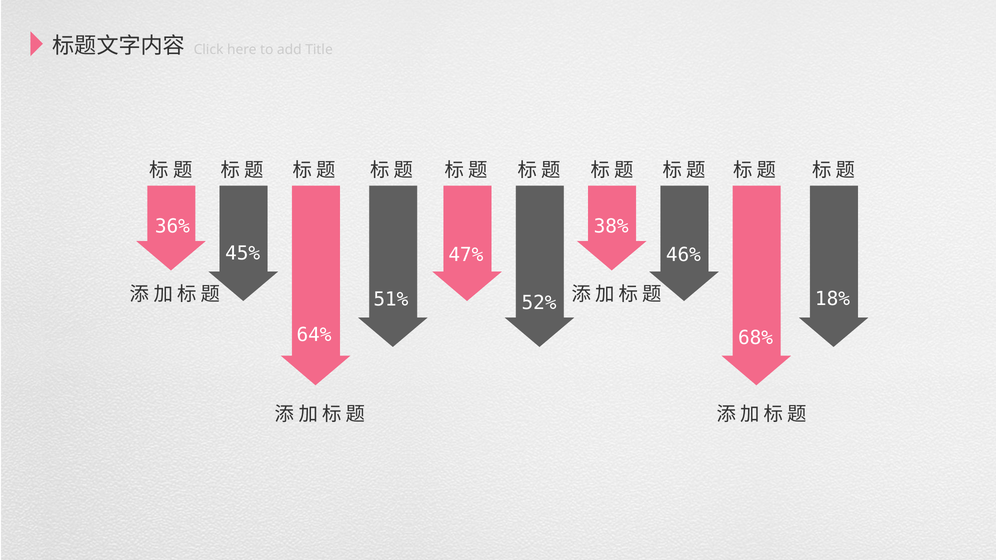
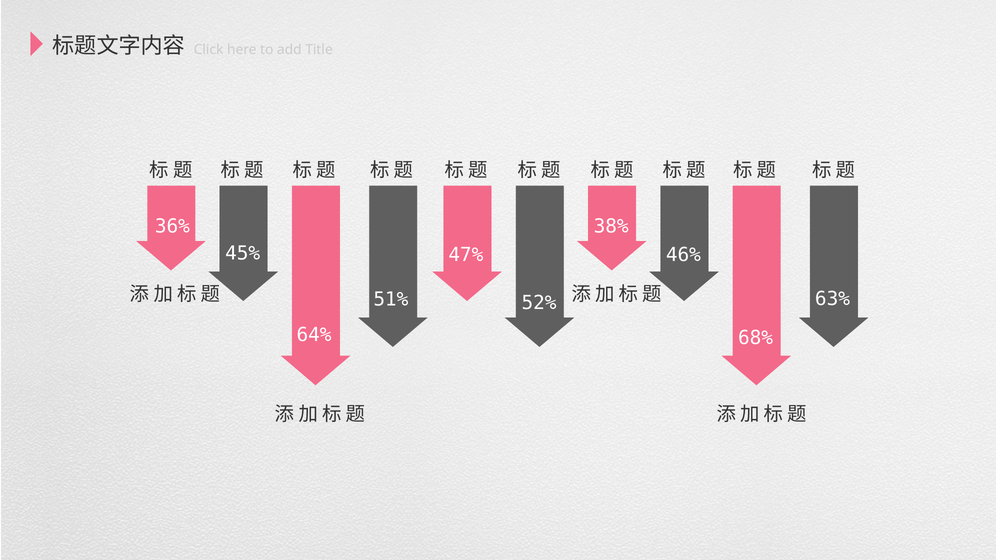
18%: 18% -> 63% (832, 299)
